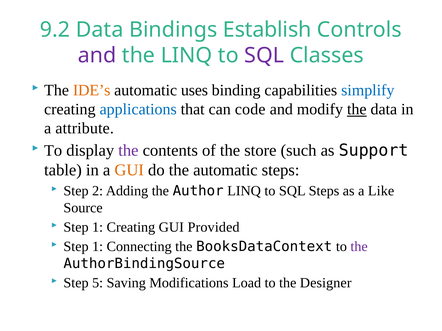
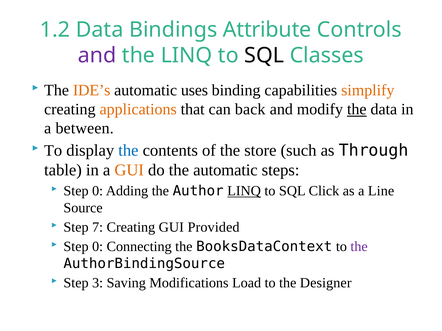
9.2: 9.2 -> 1.2 (55, 30)
Establish: Establish -> Attribute (267, 30)
SQL colour: purple -> black (264, 56)
simplify colour: blue -> orange (368, 90)
applications colour: blue -> orange (138, 109)
code: code -> back (250, 109)
attribute: attribute -> between (85, 129)
the colour: purple -> blue (128, 151)
Support: Support -> Through (374, 151)
2: 2 -> 0 (98, 191)
LINQ underline: none -> present (244, 191)
SQL Steps: Steps -> Click (324, 191)
Like: Like -> Line (381, 191)
1: 1 -> 7 (98, 227)
1: 1 -> 0 (98, 247)
5: 5 -> 3 (98, 283)
